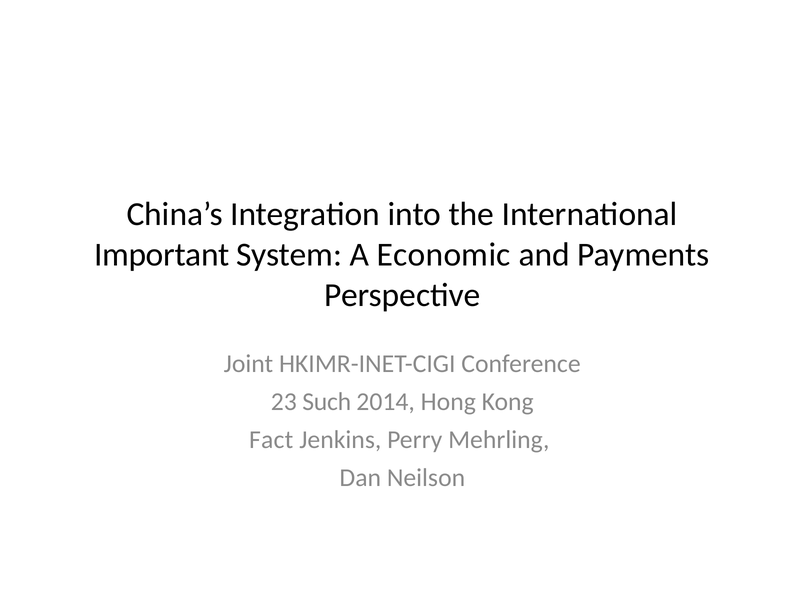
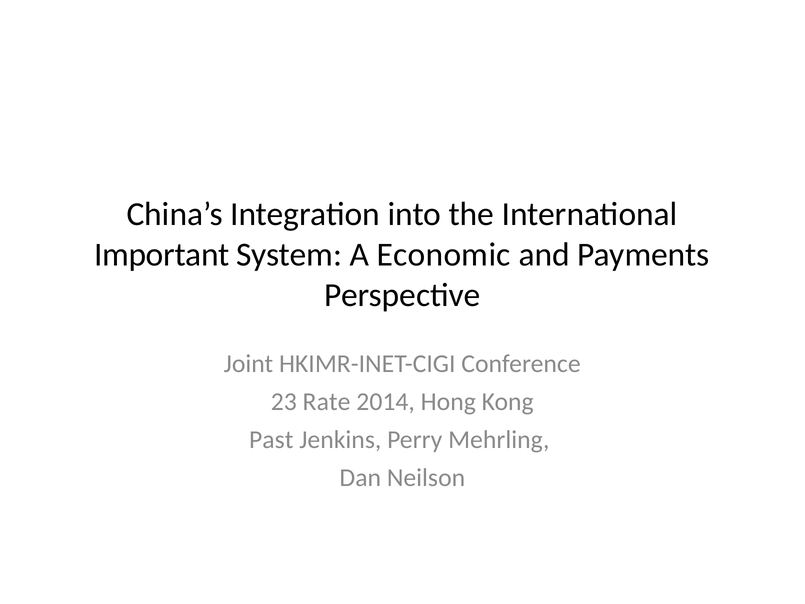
Such: Such -> Rate (327, 401)
Fact: Fact -> Past (271, 439)
